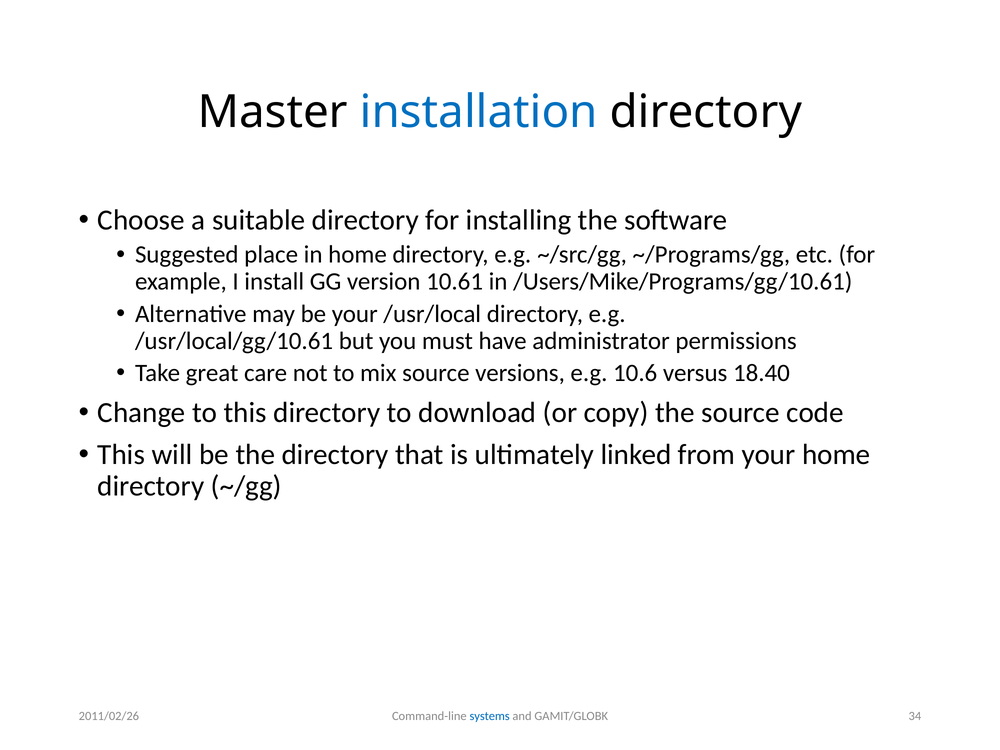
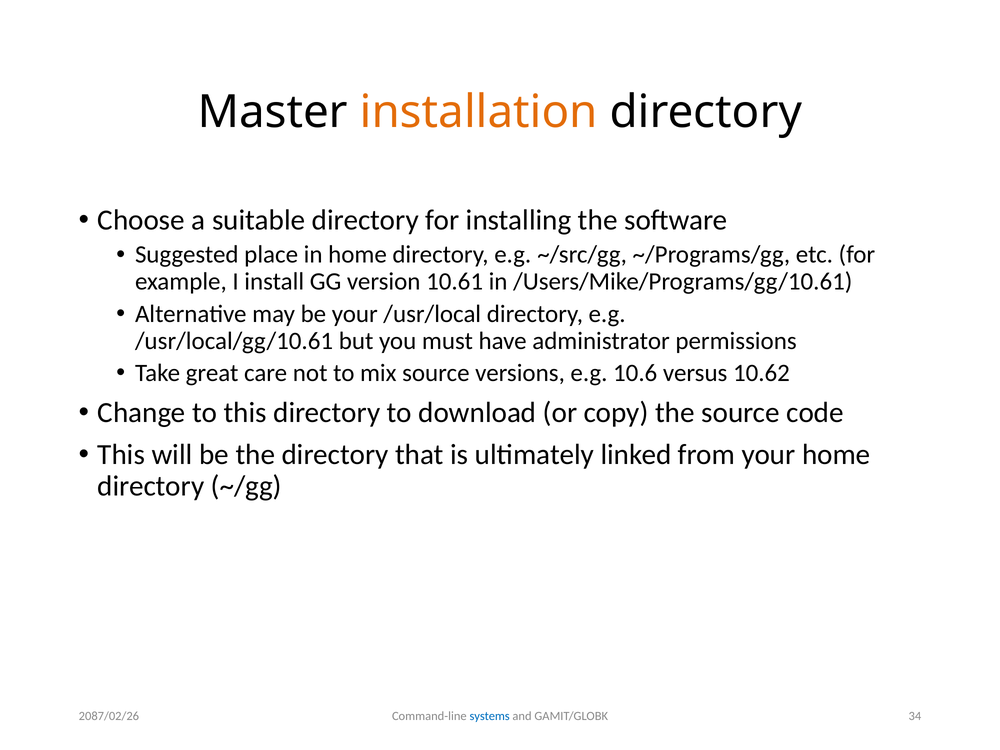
installation colour: blue -> orange (479, 112)
18.40: 18.40 -> 10.62 (761, 373)
2011/02/26: 2011/02/26 -> 2087/02/26 (109, 716)
